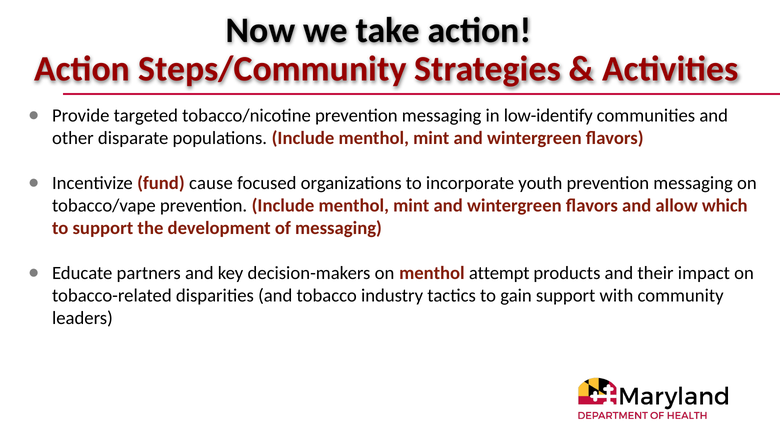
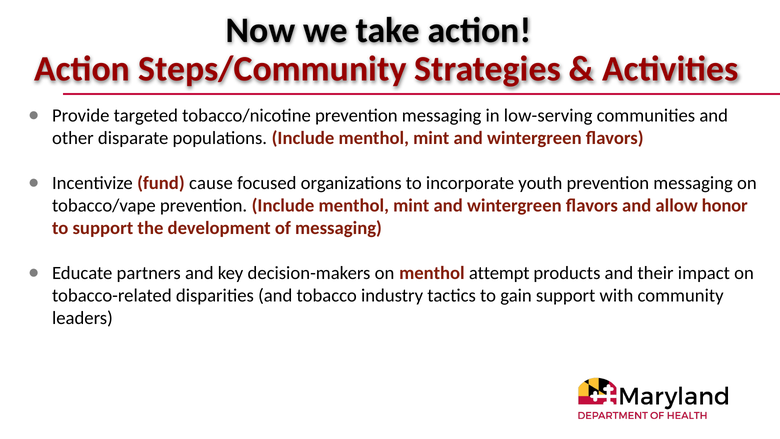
low-identify: low-identify -> low-serving (548, 115)
which: which -> honor (725, 205)
